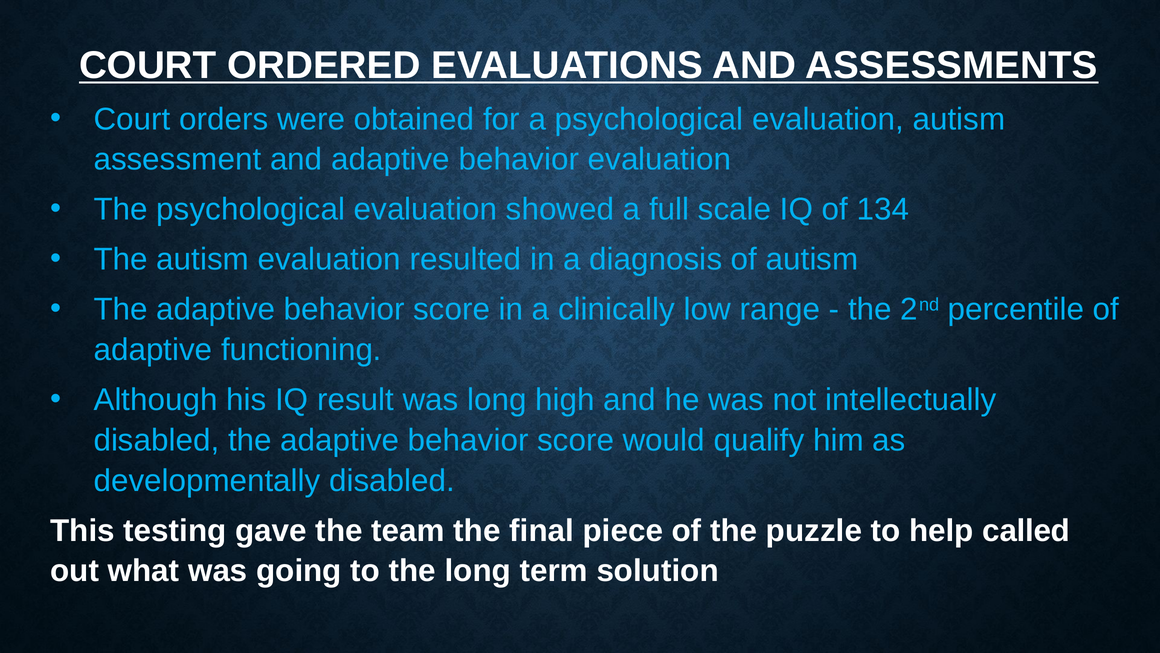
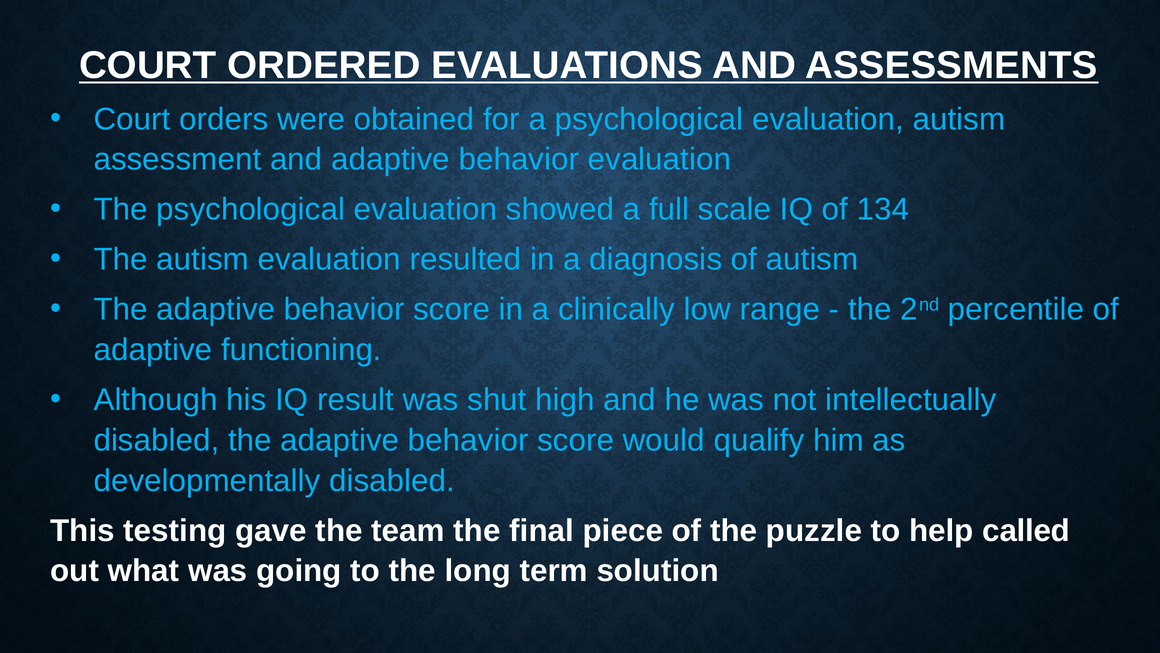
was long: long -> shut (497, 400)
